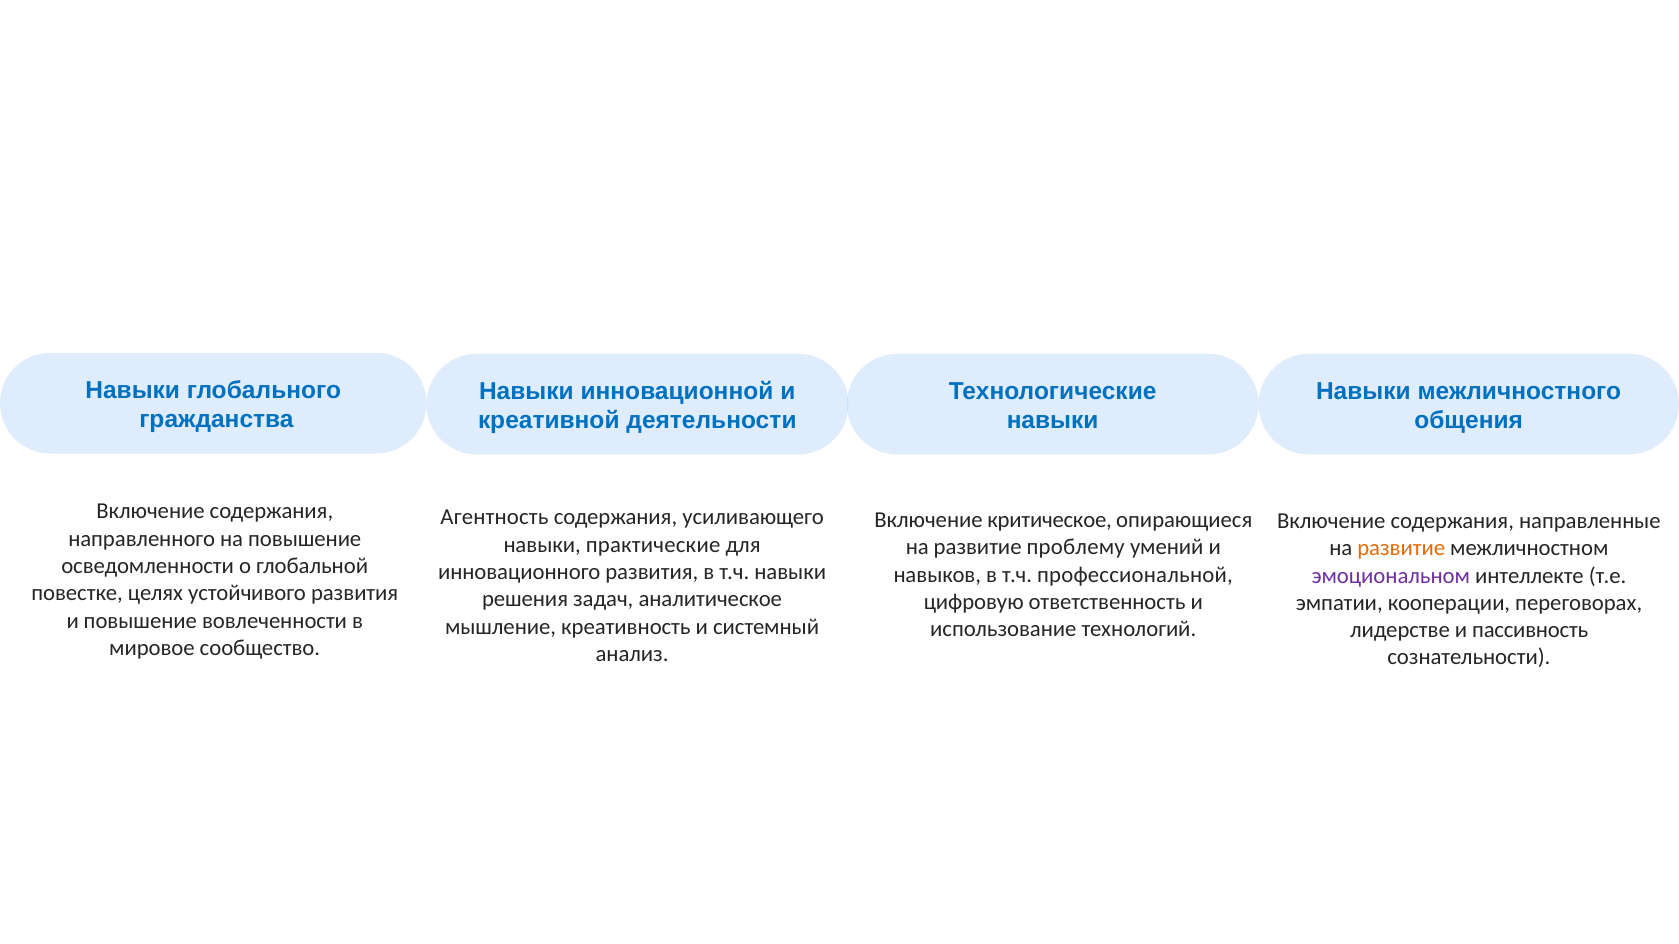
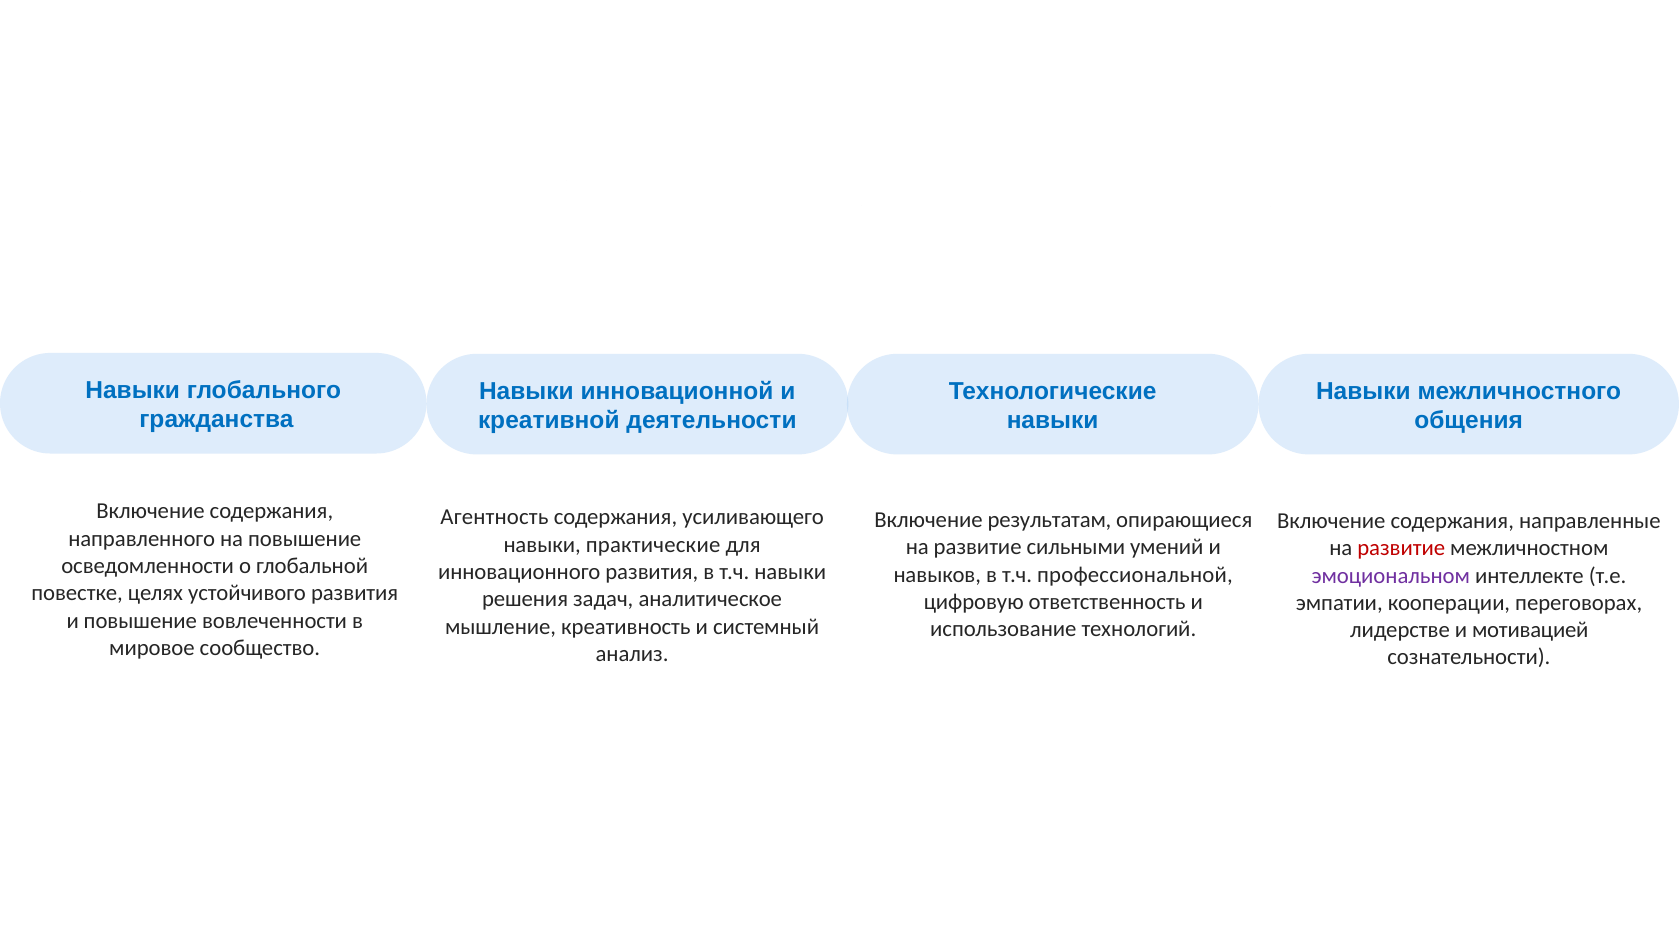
критическое: критическое -> результатам (1050, 520)
проблему: проблему -> сильными (1076, 548)
развитие colour: orange -> red (1401, 548)
пассивность: пассивность -> мотивацией (1530, 630)
